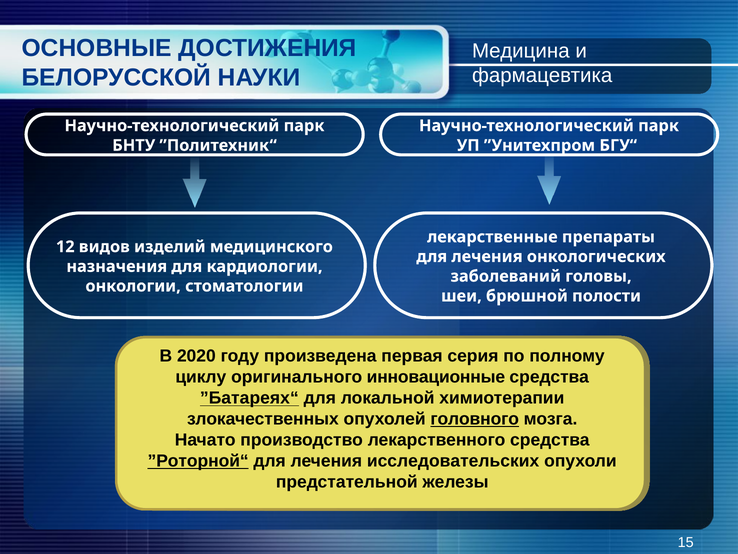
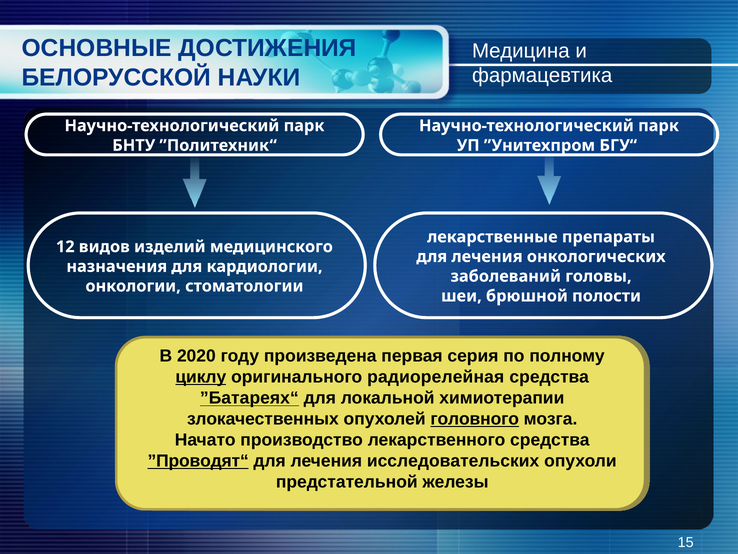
циклу underline: none -> present (201, 377)
инновационные: инновационные -> радиорелейная (436, 377)
”Роторной“: ”Роторной“ -> ”Проводят“ (198, 460)
